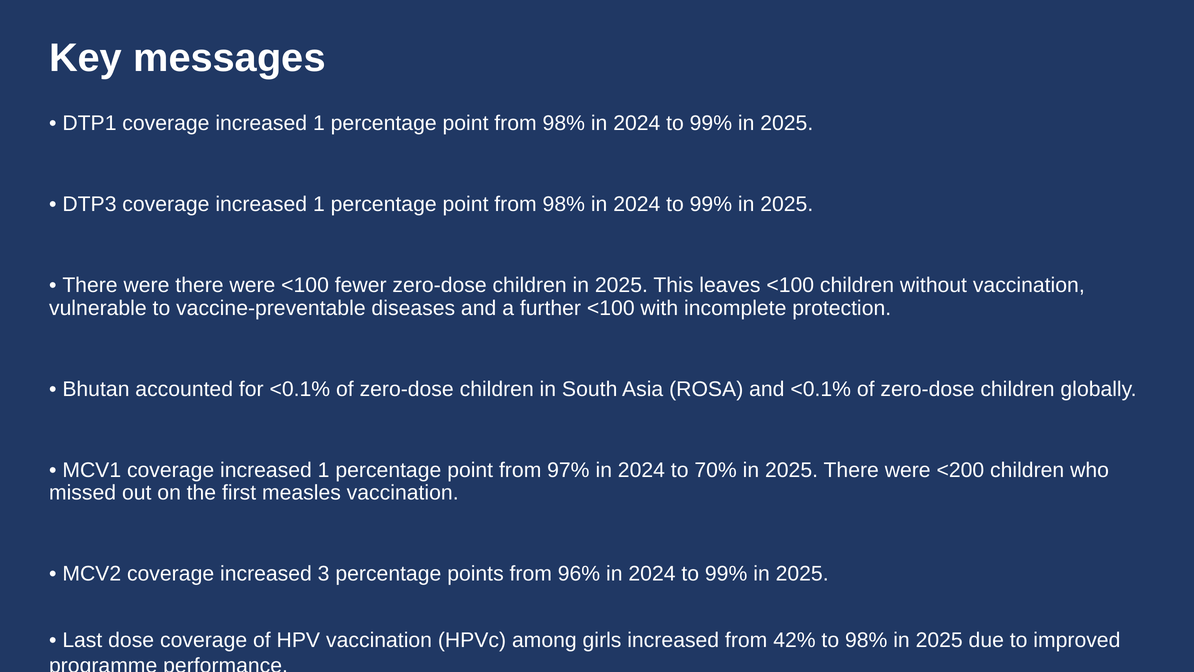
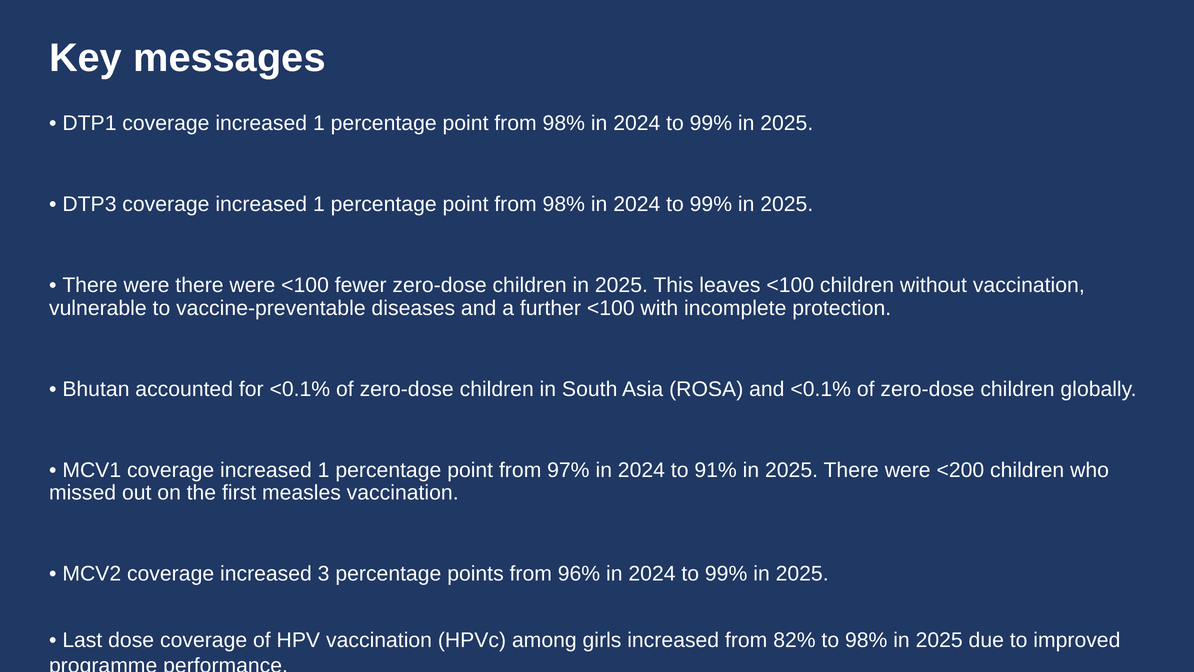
70%: 70% -> 91% (716, 470)
42%: 42% -> 82% (794, 640)
